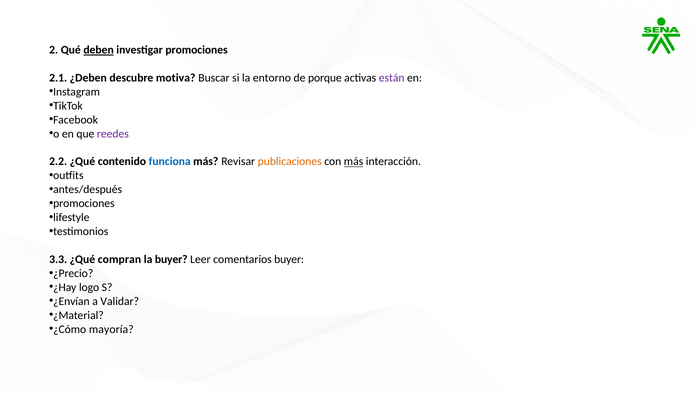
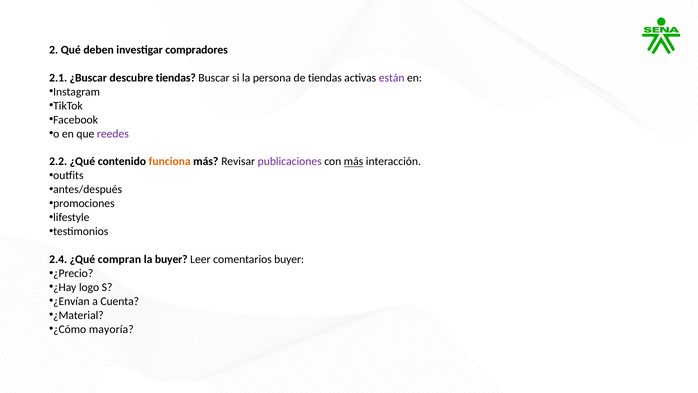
deben underline: present -> none (99, 50)
investigar promociones: promociones -> compradores (197, 50)
¿Deben: ¿Deben -> ¿Buscar (88, 78)
descubre motiva: motiva -> tiendas (176, 78)
entorno: entorno -> persona (272, 78)
de porque: porque -> tiendas (325, 78)
funciona colour: blue -> orange (170, 161)
publicaciones colour: orange -> purple (290, 161)
3.3: 3.3 -> 2.4 (58, 259)
Validar: Validar -> Cuenta (120, 301)
